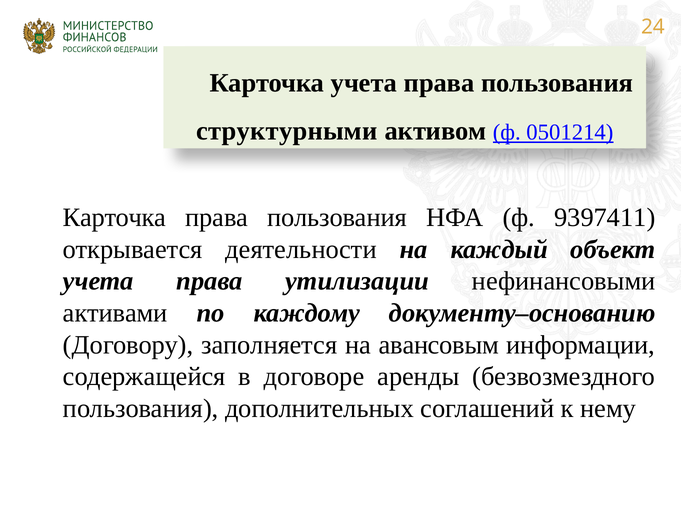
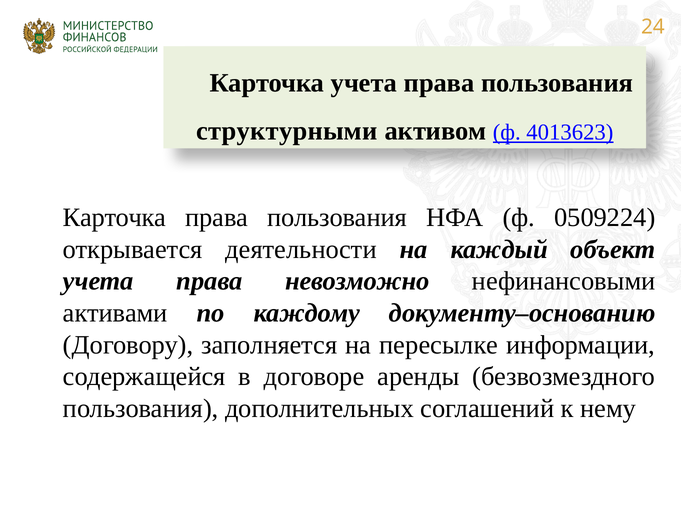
0501214: 0501214 -> 4013623 (570, 132)
9397411: 9397411 -> 0509224 (605, 217)
утилизации: утилизации -> невозможно (357, 281)
авансовым: авансовым -> пересылке (439, 345)
